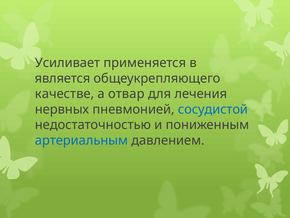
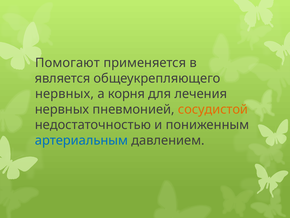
Усиливает: Усиливает -> Помогают (67, 63)
качестве: качестве -> нервных (64, 94)
отвар: отвар -> корня (126, 94)
сосудистой colour: blue -> orange (213, 109)
